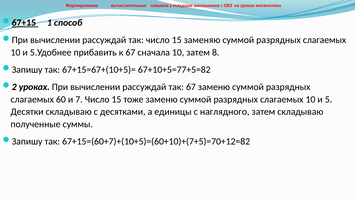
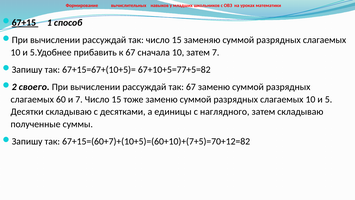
затем 8: 8 -> 7 (216, 52)
2 уроках: уроках -> своего (34, 87)
